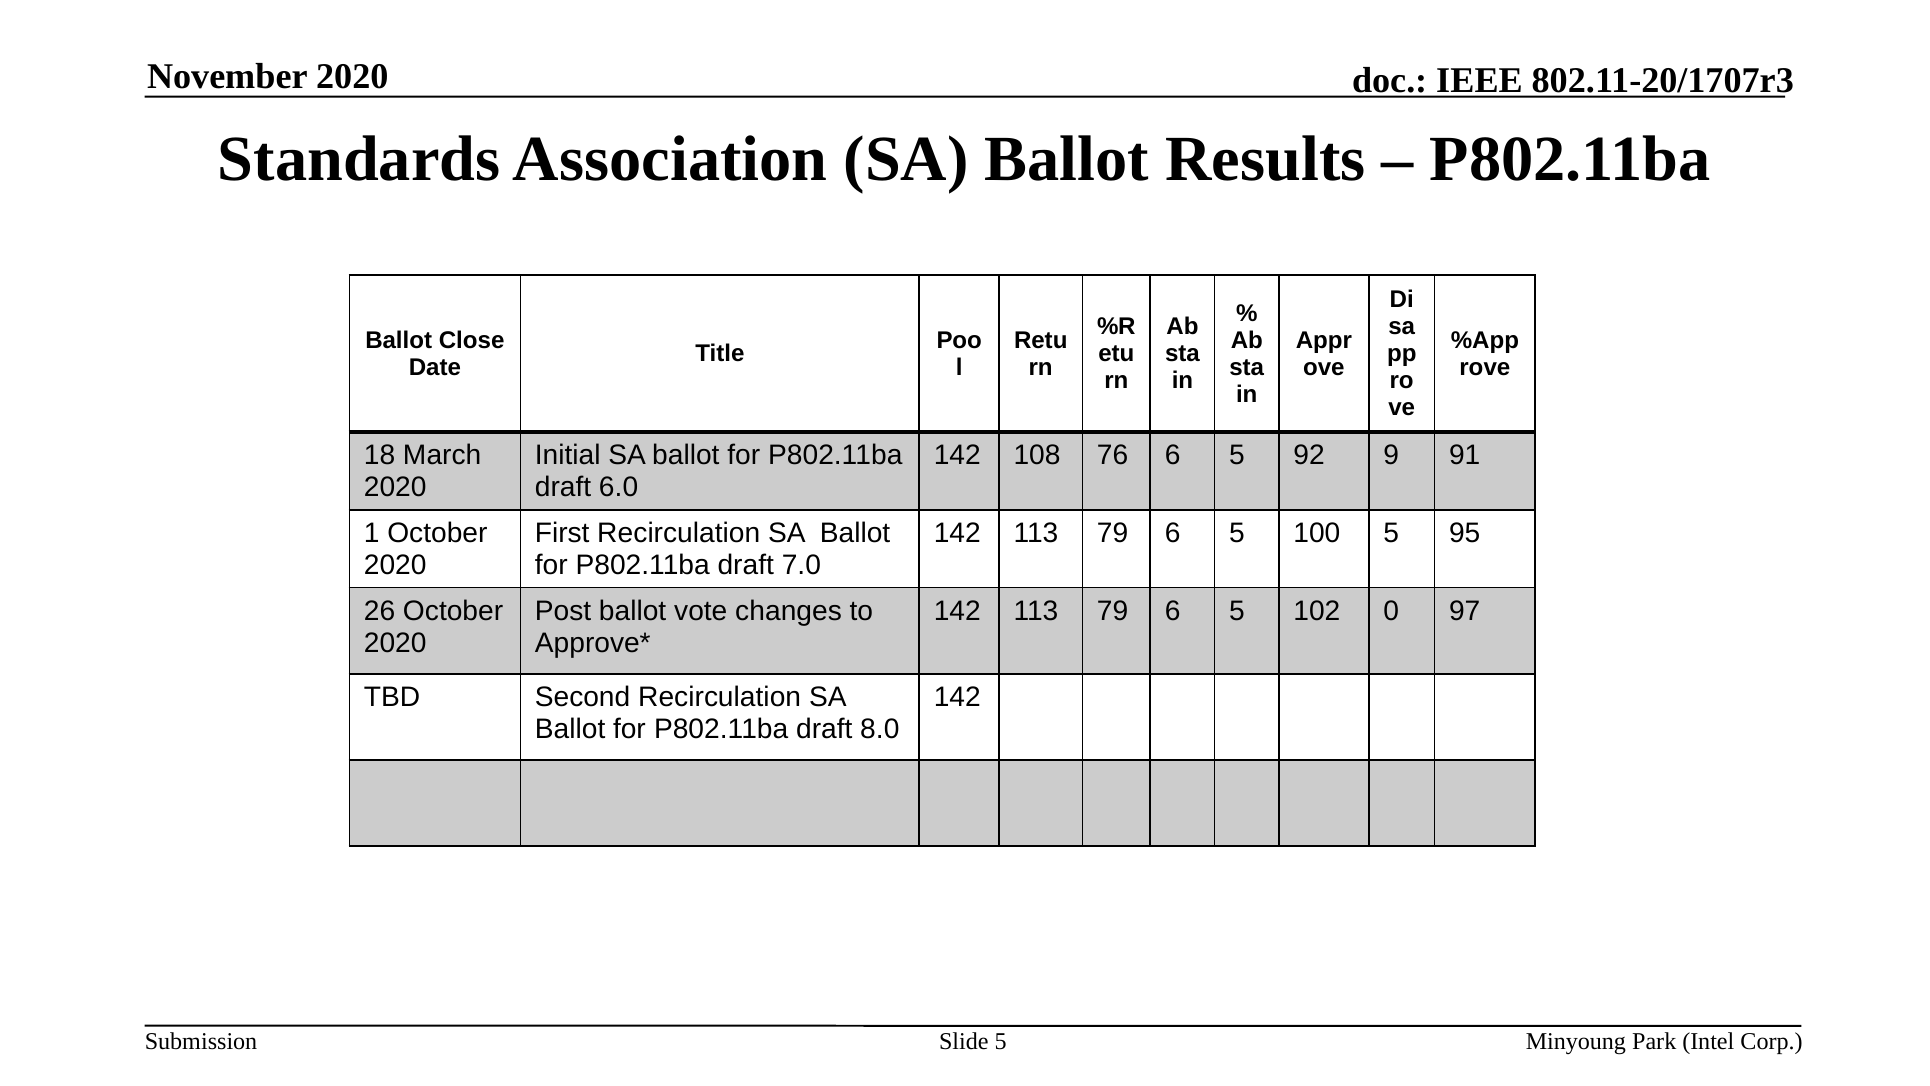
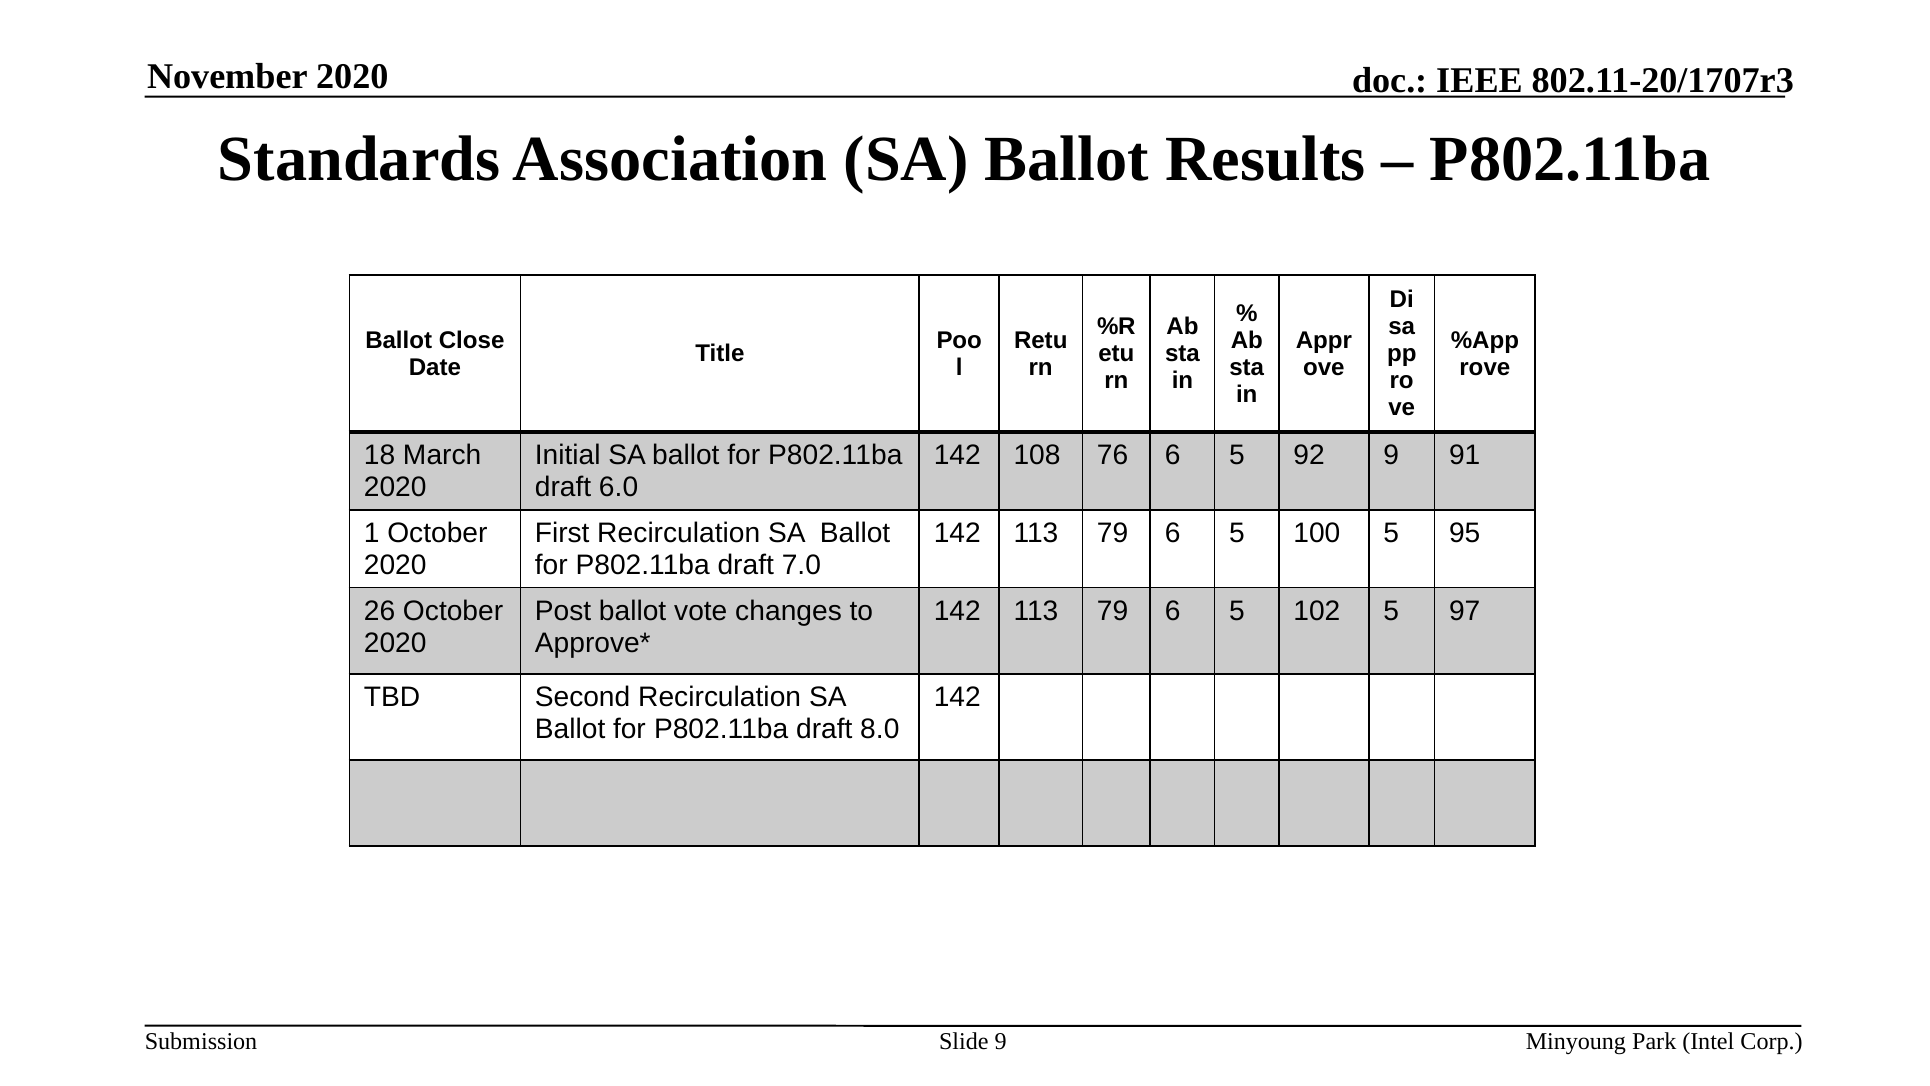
102 0: 0 -> 5 (1391, 611)
Slide 5: 5 -> 9 (1001, 1041)
